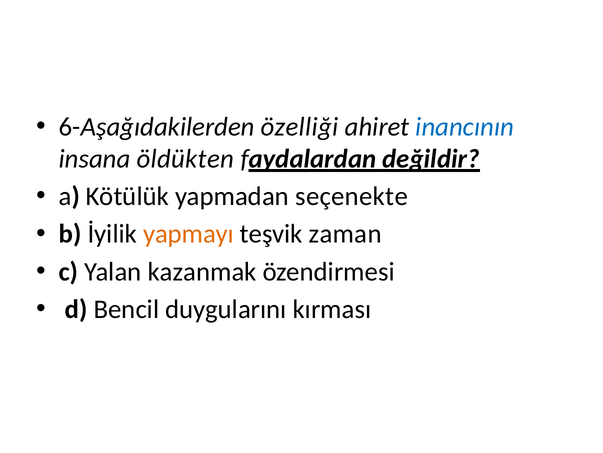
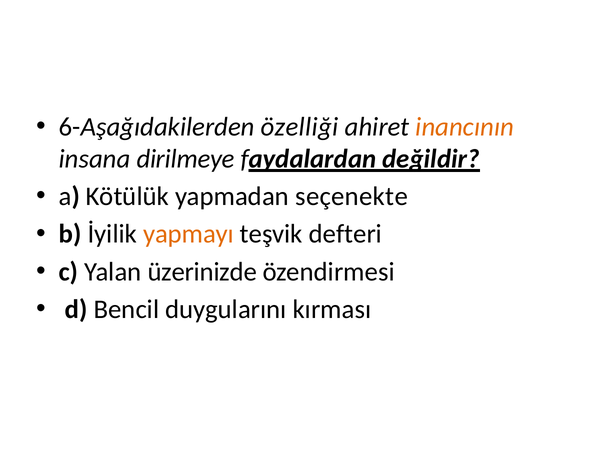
inancının colour: blue -> orange (465, 126)
öldükten: öldükten -> dirilmeye (186, 159)
zaman: zaman -> defteri (345, 234)
kazanmak: kazanmak -> üzerinizde (202, 271)
